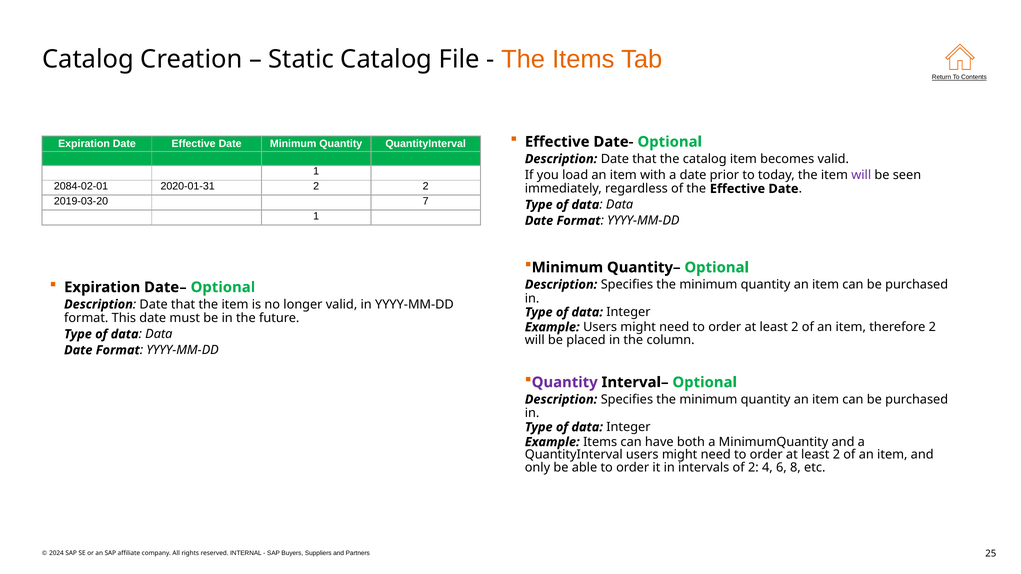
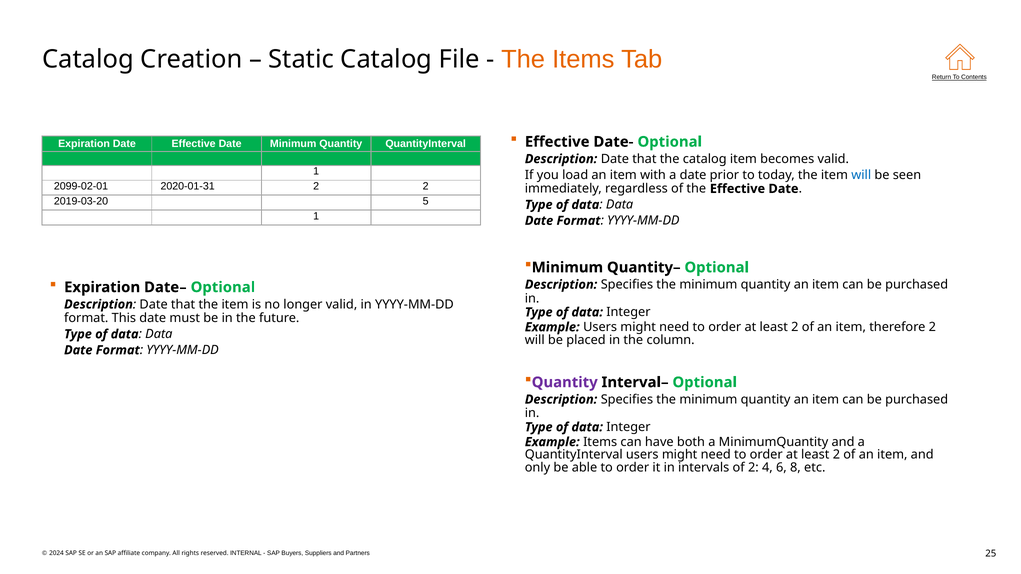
will colour: purple -> blue (861, 175)
2084-02-01: 2084-02-01 -> 2099-02-01 (81, 186)
7: 7 -> 5 (426, 201)
